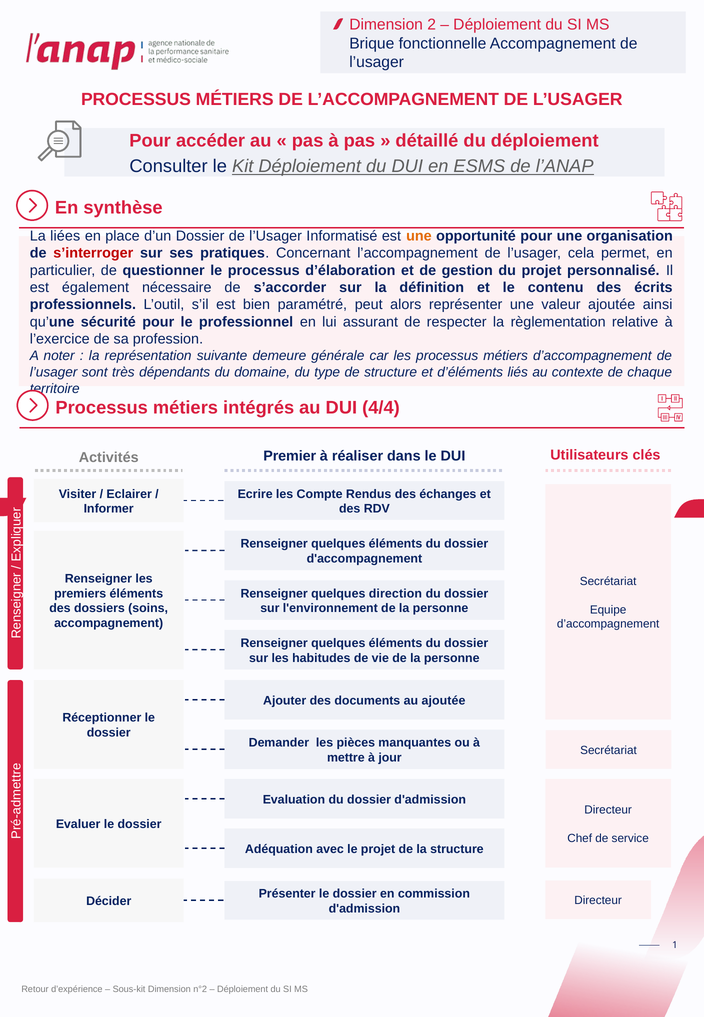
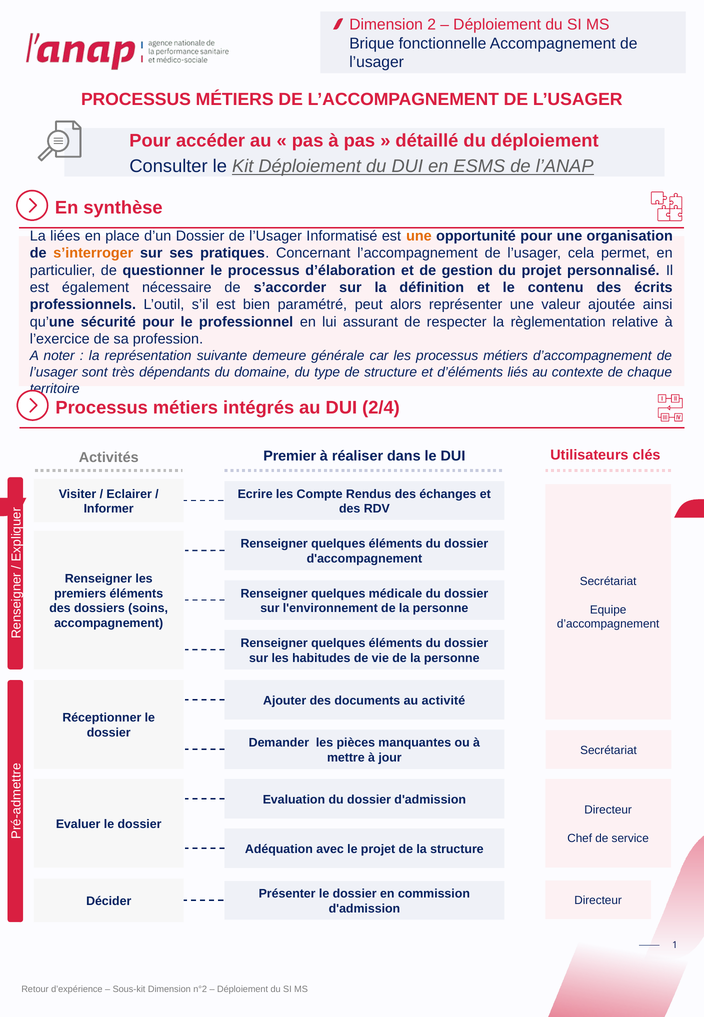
s’interroger colour: red -> orange (93, 253)
4/4: 4/4 -> 2/4 (381, 408)
direction: direction -> médicale (395, 593)
au ajoutée: ajoutée -> activité (443, 701)
